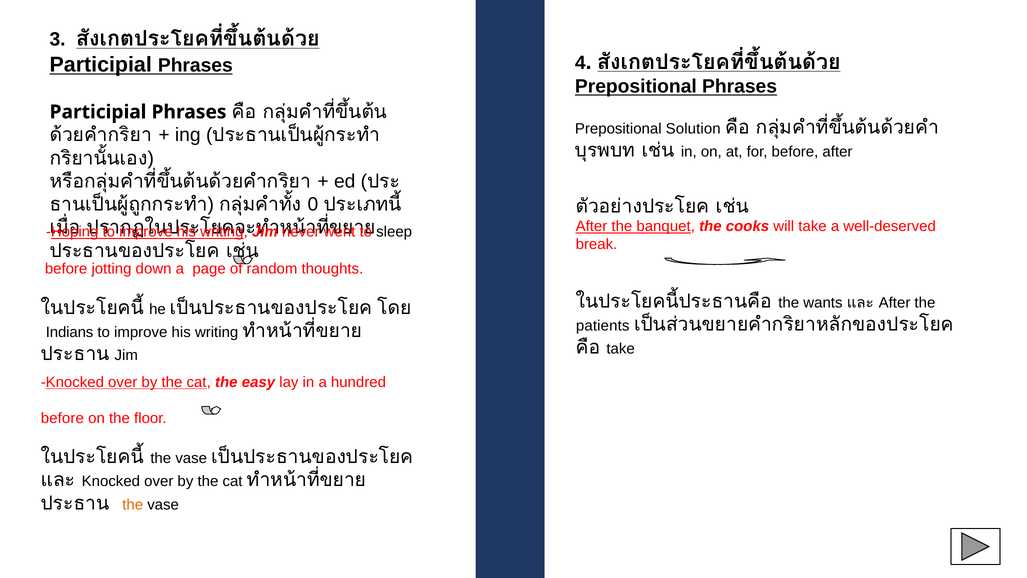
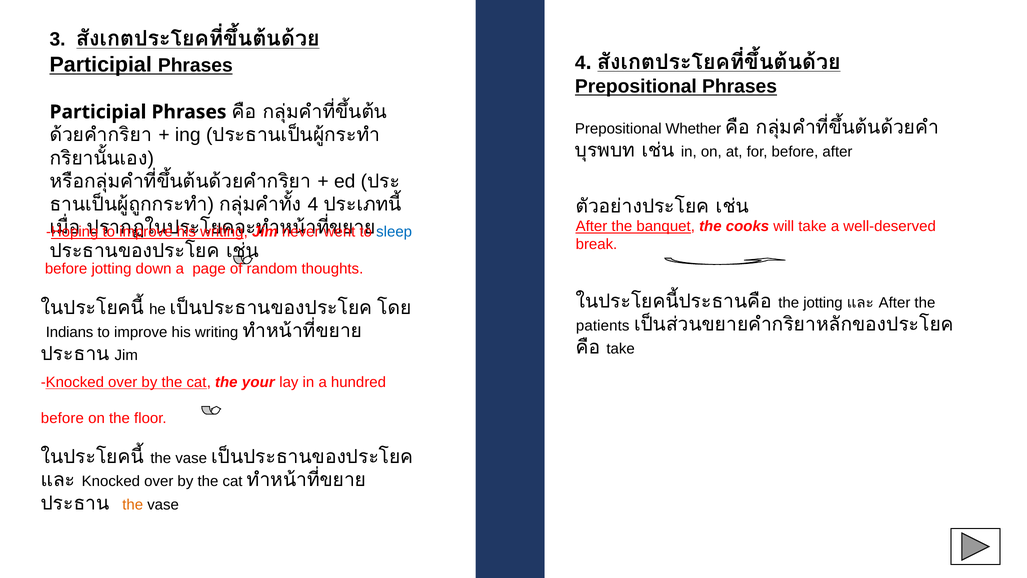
Solution: Solution -> Whether (693, 129)
0: 0 -> 4 (313, 204)
sleep colour: black -> blue (394, 232)
the wants: wants -> jotting (823, 303)
easy: easy -> your (258, 382)
